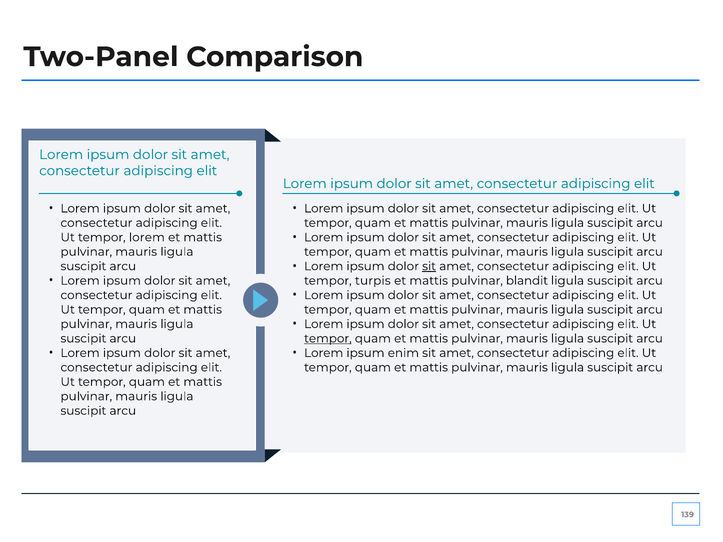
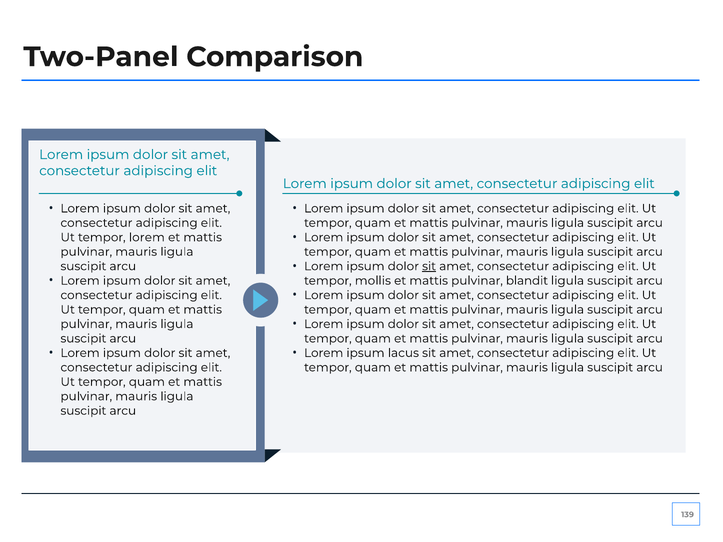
turpis: turpis -> mollis (373, 281)
tempor underline: present -> none (328, 339)
enim: enim -> lacus (403, 353)
